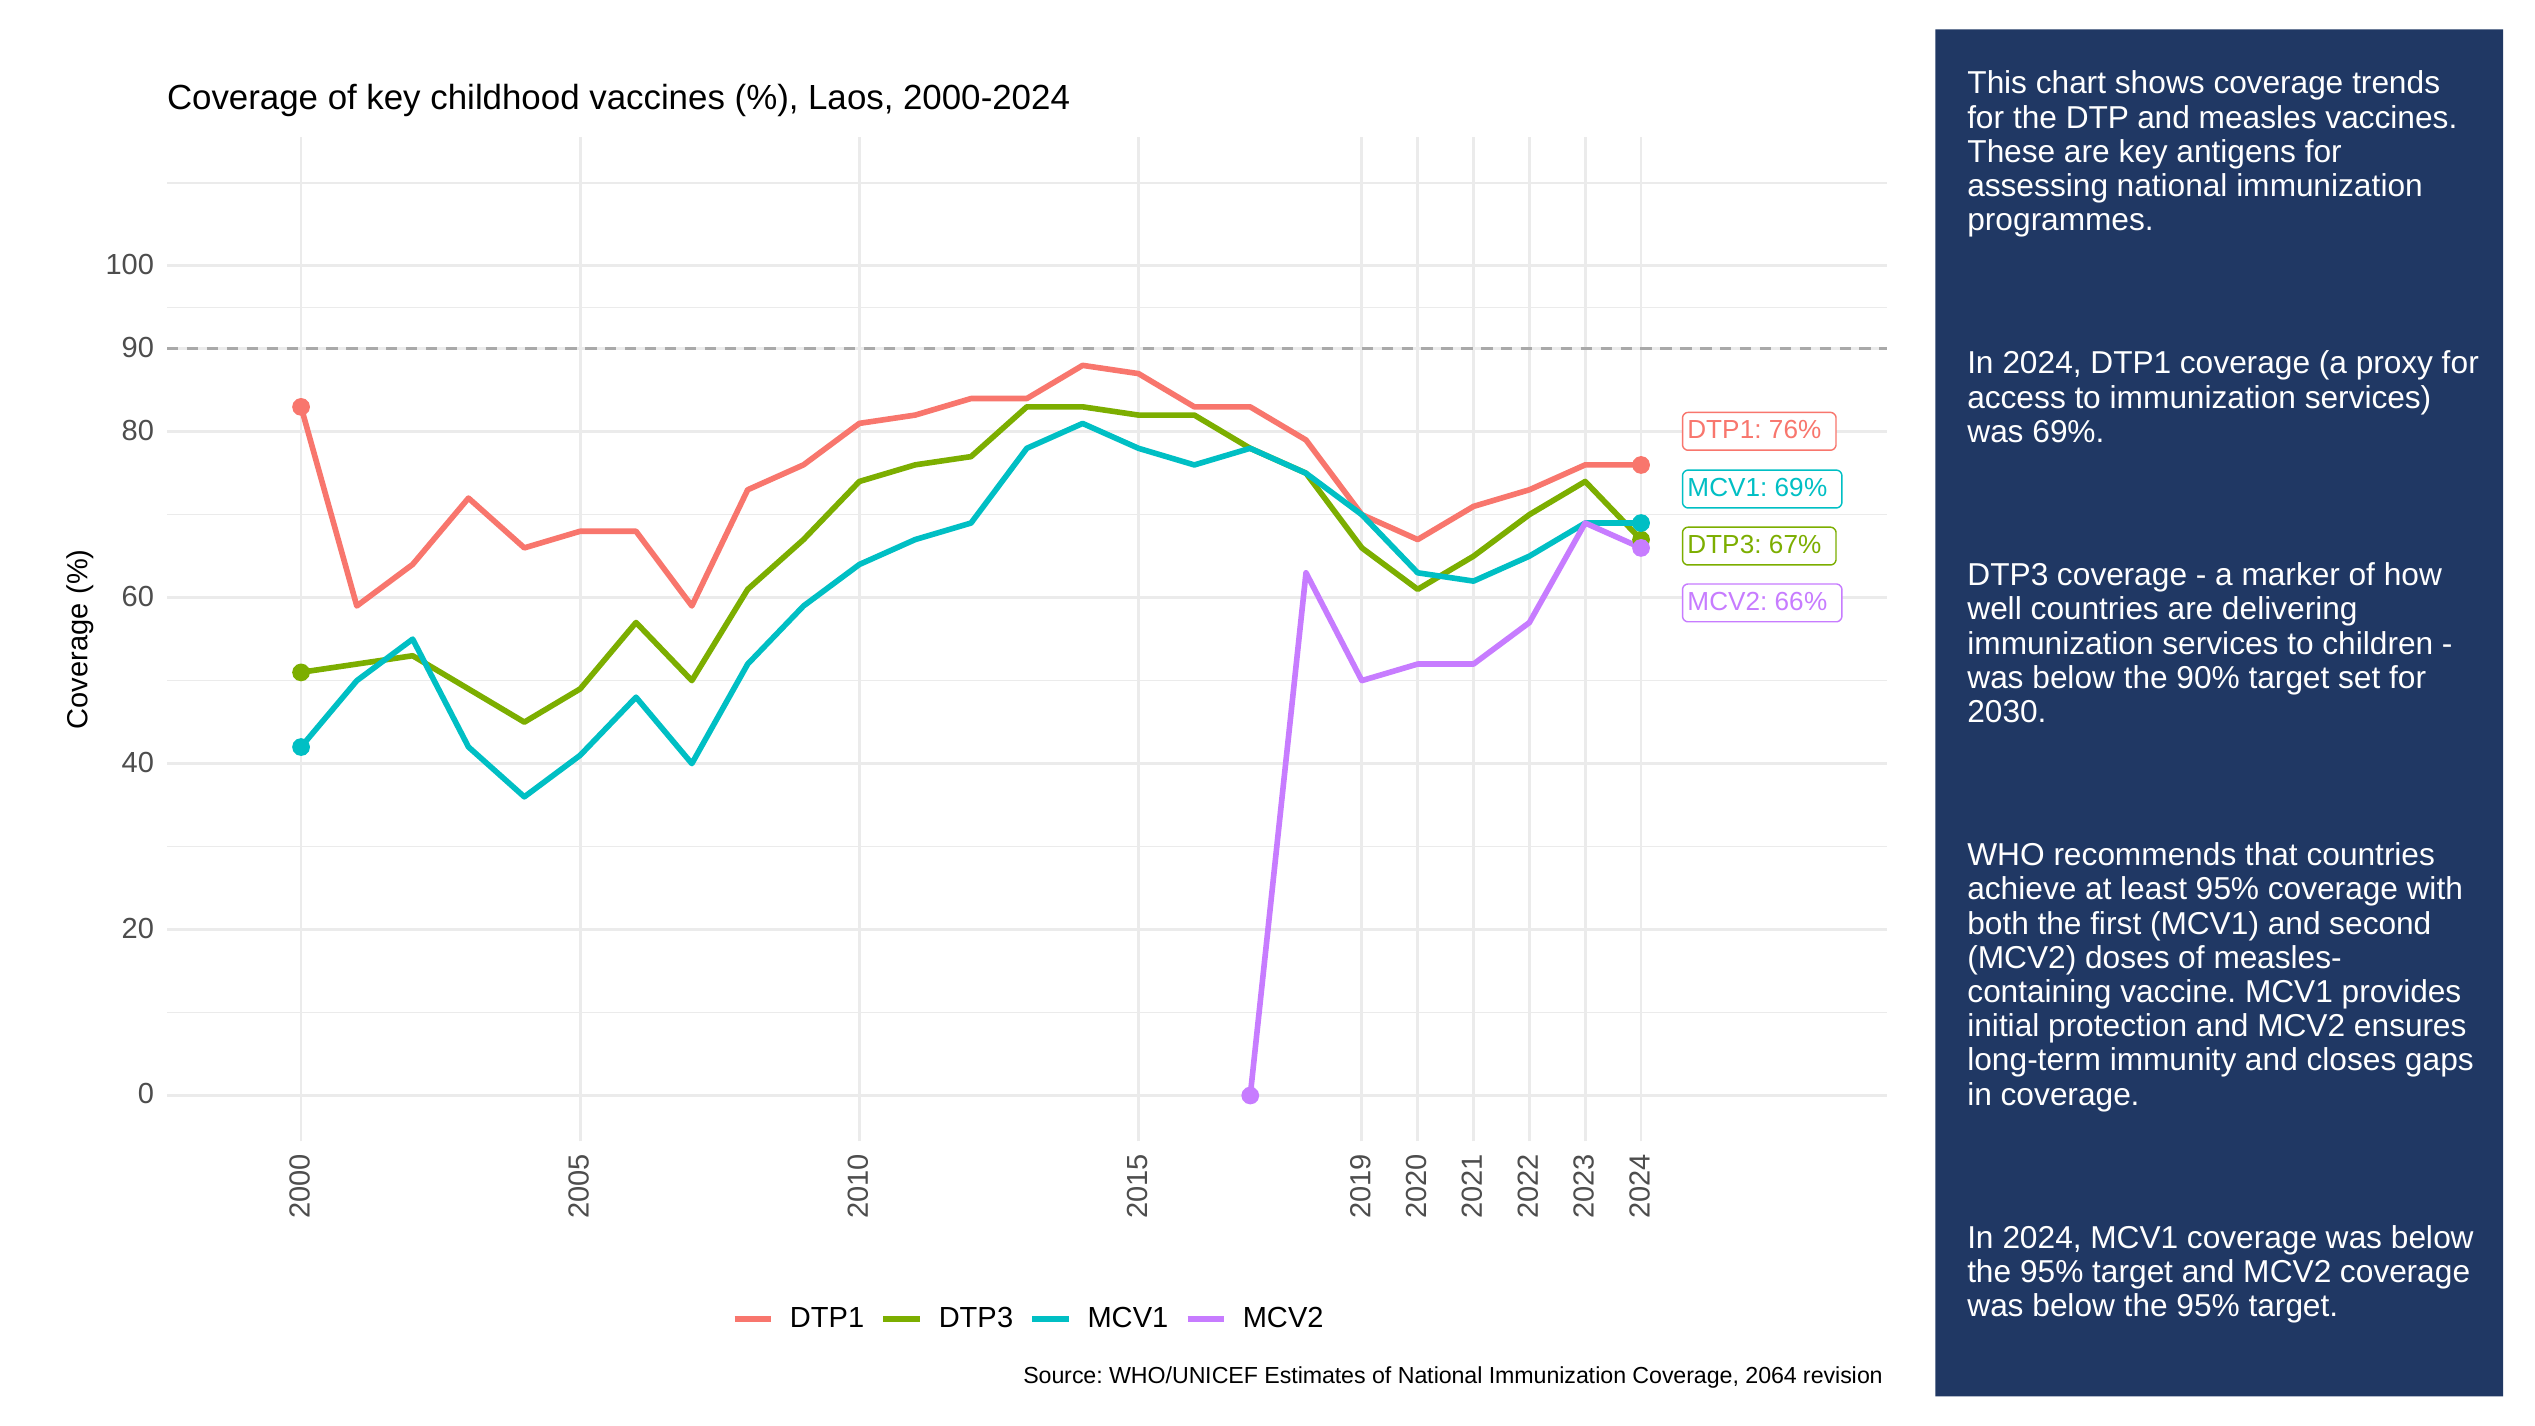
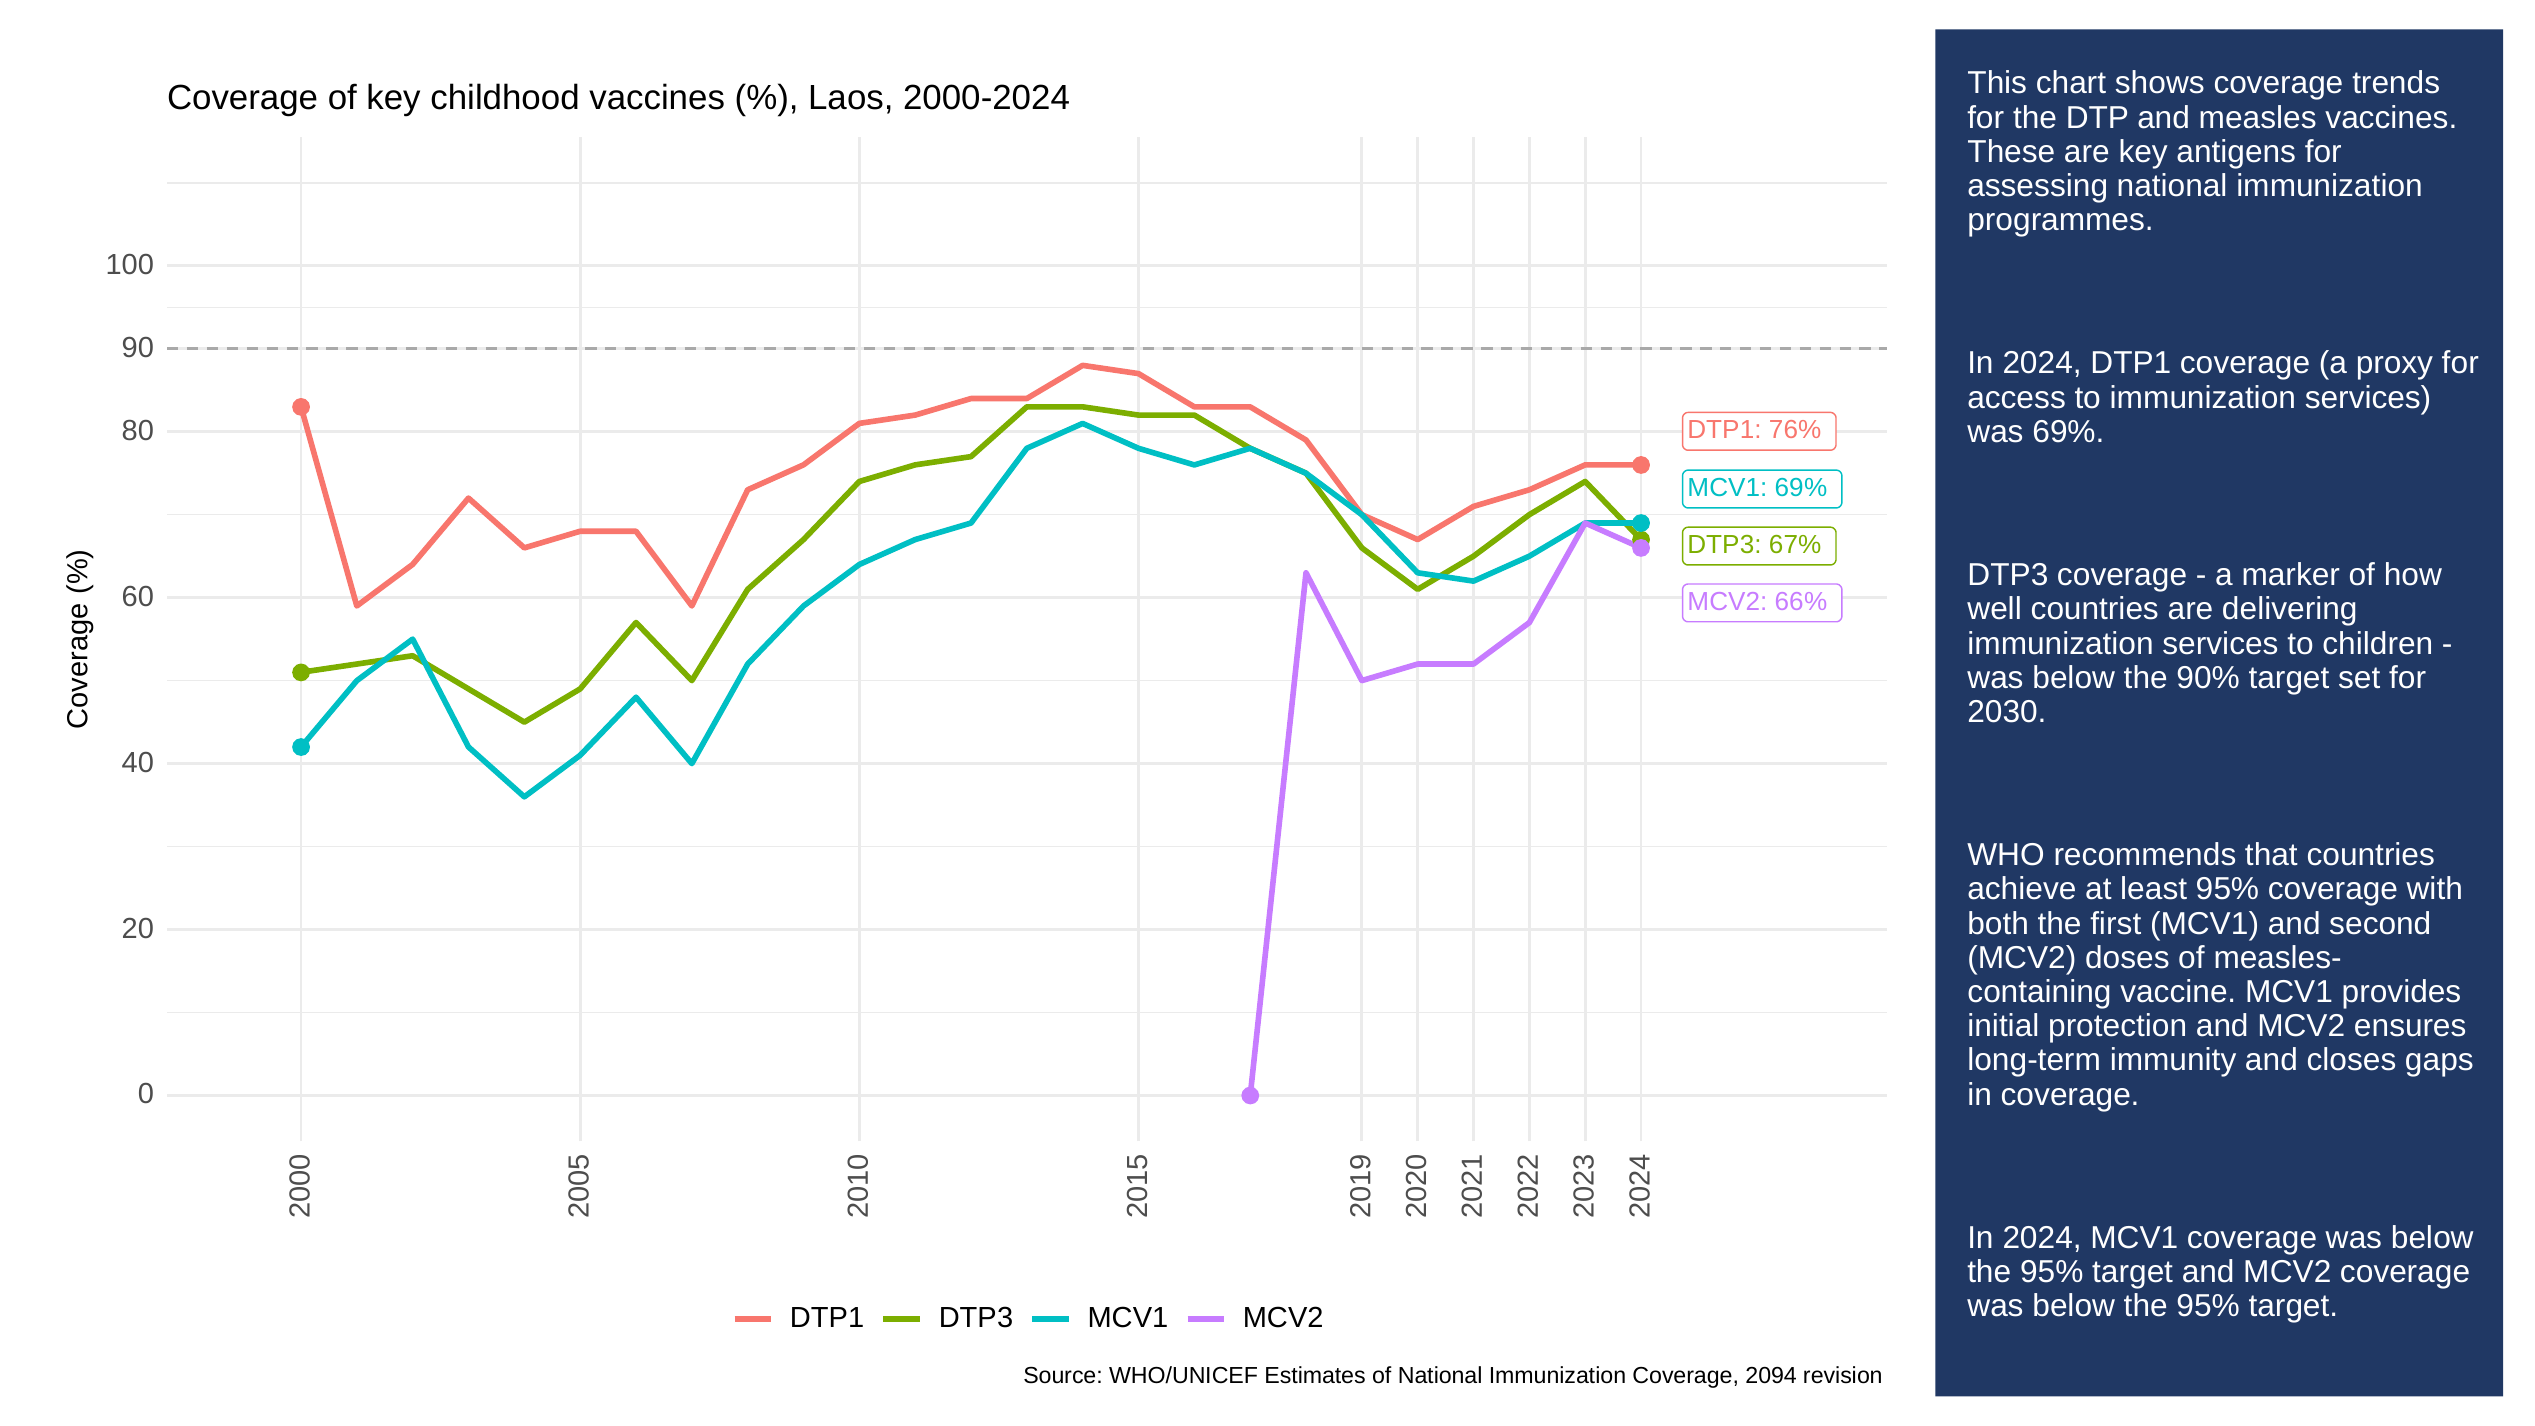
2064: 2064 -> 2094 (1771, 1376)
